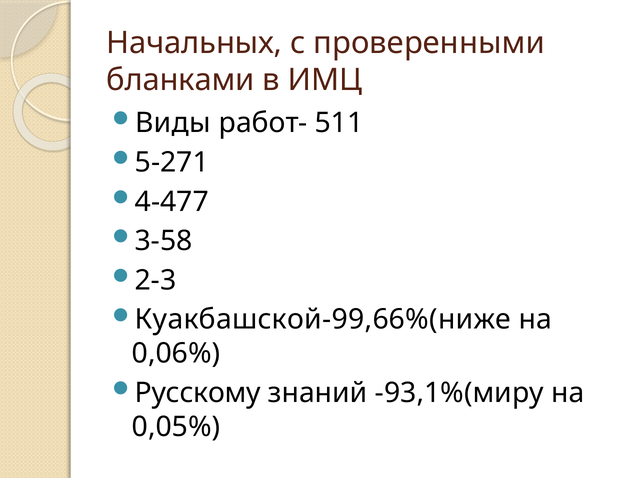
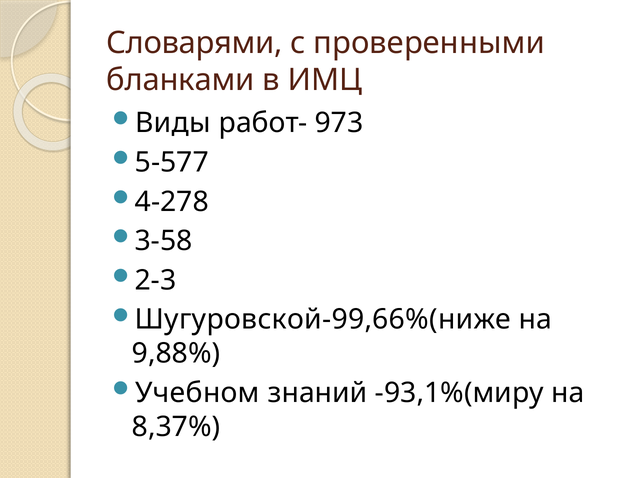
Начальных: Начальных -> Словарями (194, 43)
511: 511 -> 973 (339, 123)
5-271: 5-271 -> 5-577 (172, 163)
4-477: 4-477 -> 4-278 (172, 202)
Куакбашской-99,66%(ниже: Куакбашской-99,66%(ниже -> Шугуровской-99,66%(ниже (323, 320)
0,06%: 0,06% -> 9,88% (176, 354)
Русскому: Русскому -> Учебном (197, 393)
0,05%: 0,05% -> 8,37% (176, 427)
